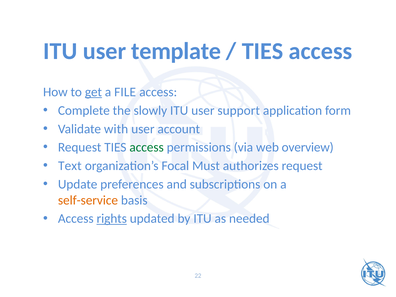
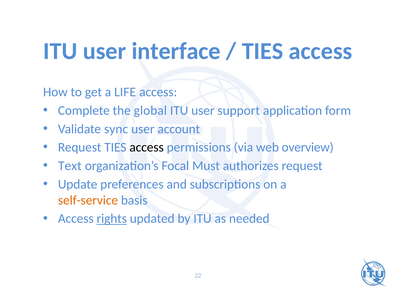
template: template -> interface (176, 51)
get underline: present -> none (93, 92)
FILE: FILE -> LIFE (125, 92)
slowly: slowly -> global (150, 110)
with: with -> sync (116, 129)
access colour: green -> black (147, 147)
